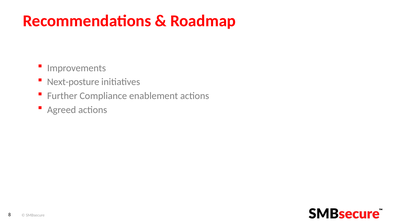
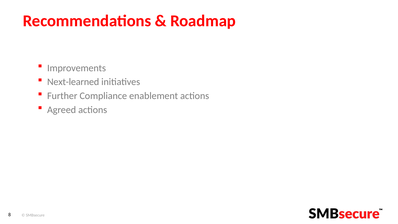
Next-posture: Next-posture -> Next-learned (73, 82)
